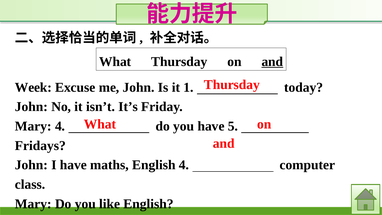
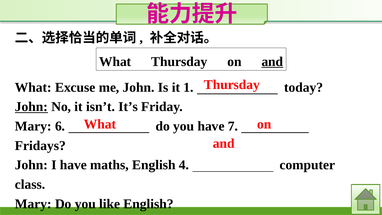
Week: Week -> What (33, 87)
John underline: none -> present (31, 107)
Mary 4: 4 -> 6 (60, 126)
5: 5 -> 7 (233, 126)
